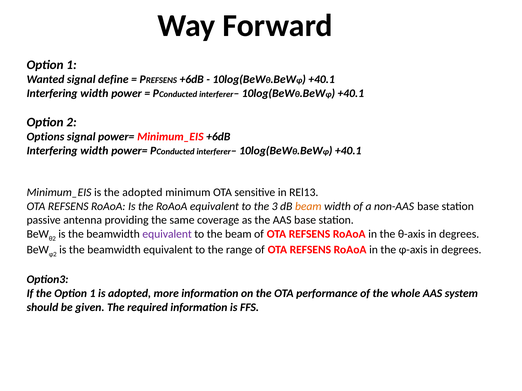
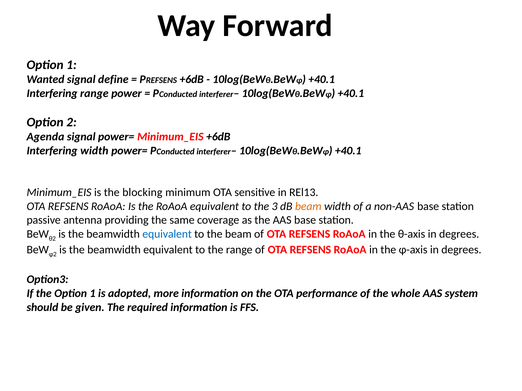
width: width -> range (94, 93)
Options: Options -> Agenda (45, 137)
the adopted: adopted -> blocking (142, 193)
equivalent colour: purple -> blue (167, 234)
